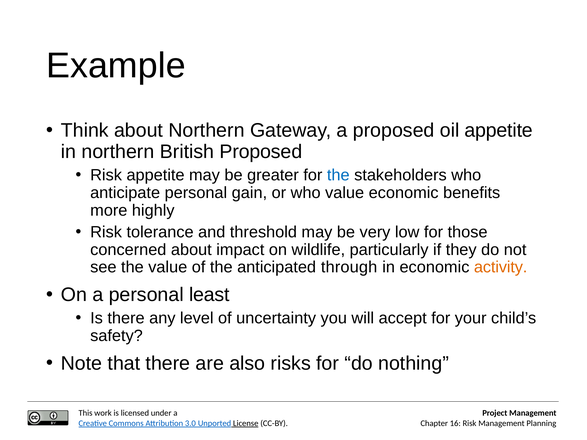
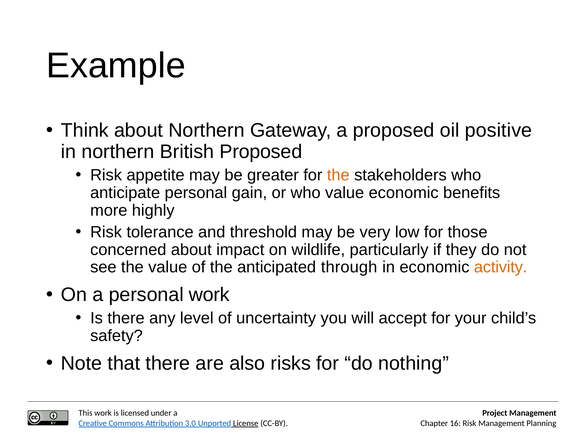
oil appetite: appetite -> positive (499, 131)
the colour: blue -> orange (338, 175)
personal least: least -> work (209, 295)
